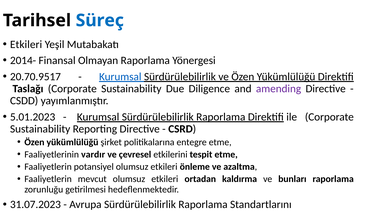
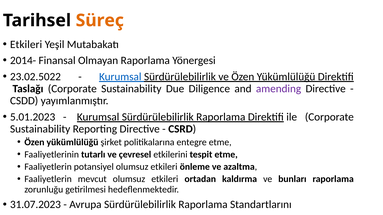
Süreç colour: blue -> orange (100, 20)
20.70.9517: 20.70.9517 -> 23.02.5022 (35, 77)
vardır: vardır -> tutarlı (93, 155)
